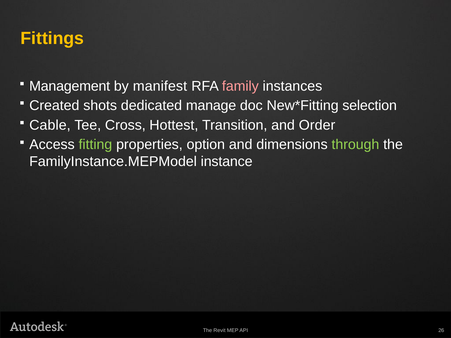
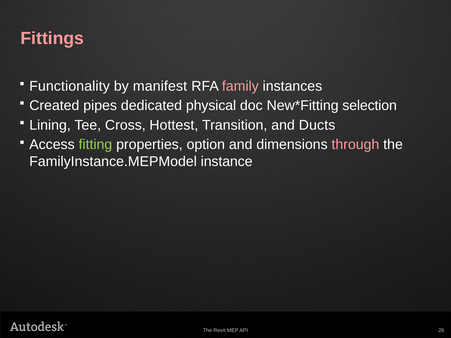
Fittings colour: yellow -> pink (52, 38)
Management: Management -> Functionality (70, 86)
shots: shots -> pipes (100, 106)
manage: manage -> physical (211, 106)
Cable: Cable -> Lining (50, 125)
Order: Order -> Ducts (317, 125)
through colour: light green -> pink (355, 145)
